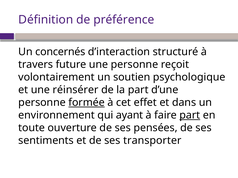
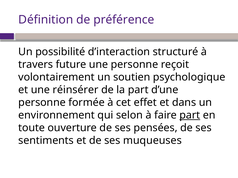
concernés: concernés -> possibilité (60, 52)
formée underline: present -> none (87, 103)
ayant: ayant -> selon (129, 115)
transporter: transporter -> muqueuses (152, 141)
